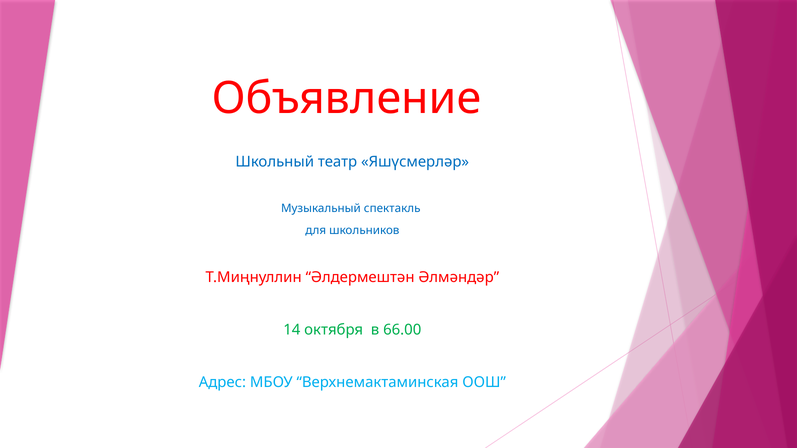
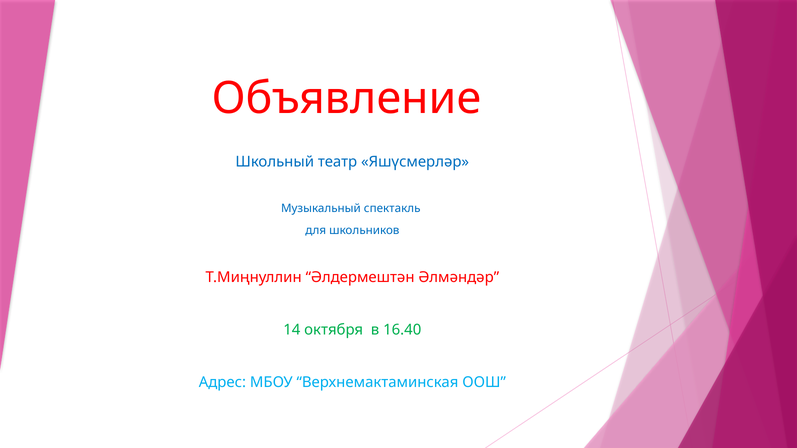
66.00: 66.00 -> 16.40 (402, 330)
